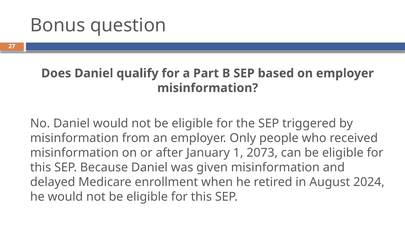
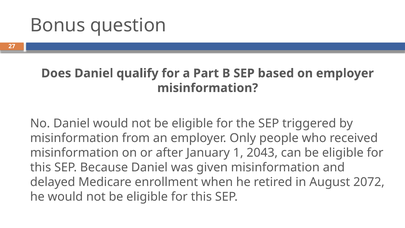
2073: 2073 -> 2043 (262, 153)
2024: 2024 -> 2072 (369, 182)
